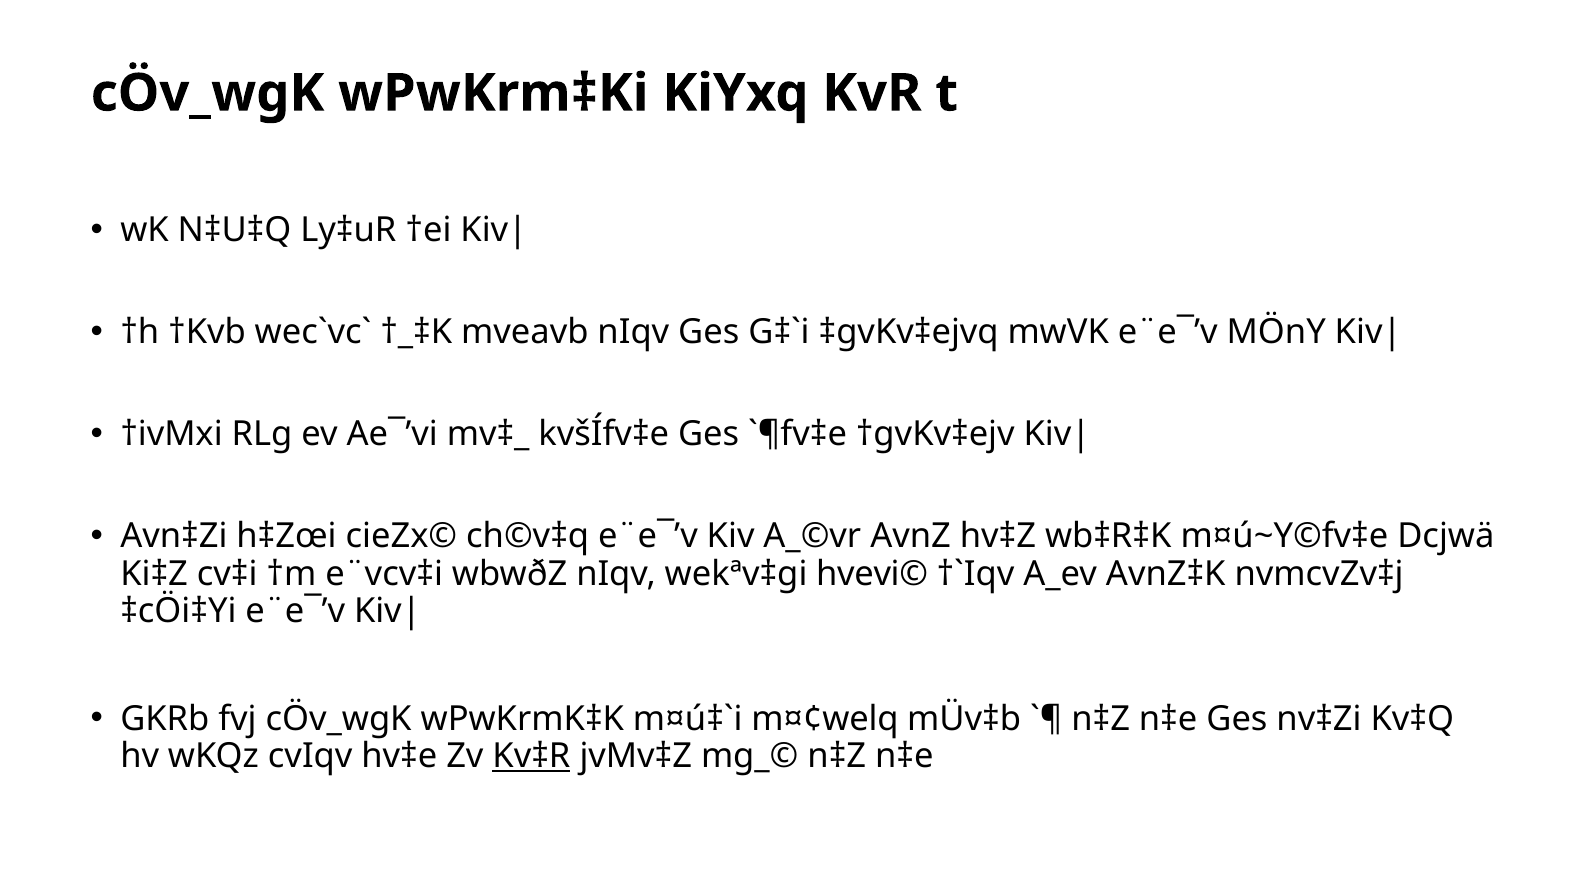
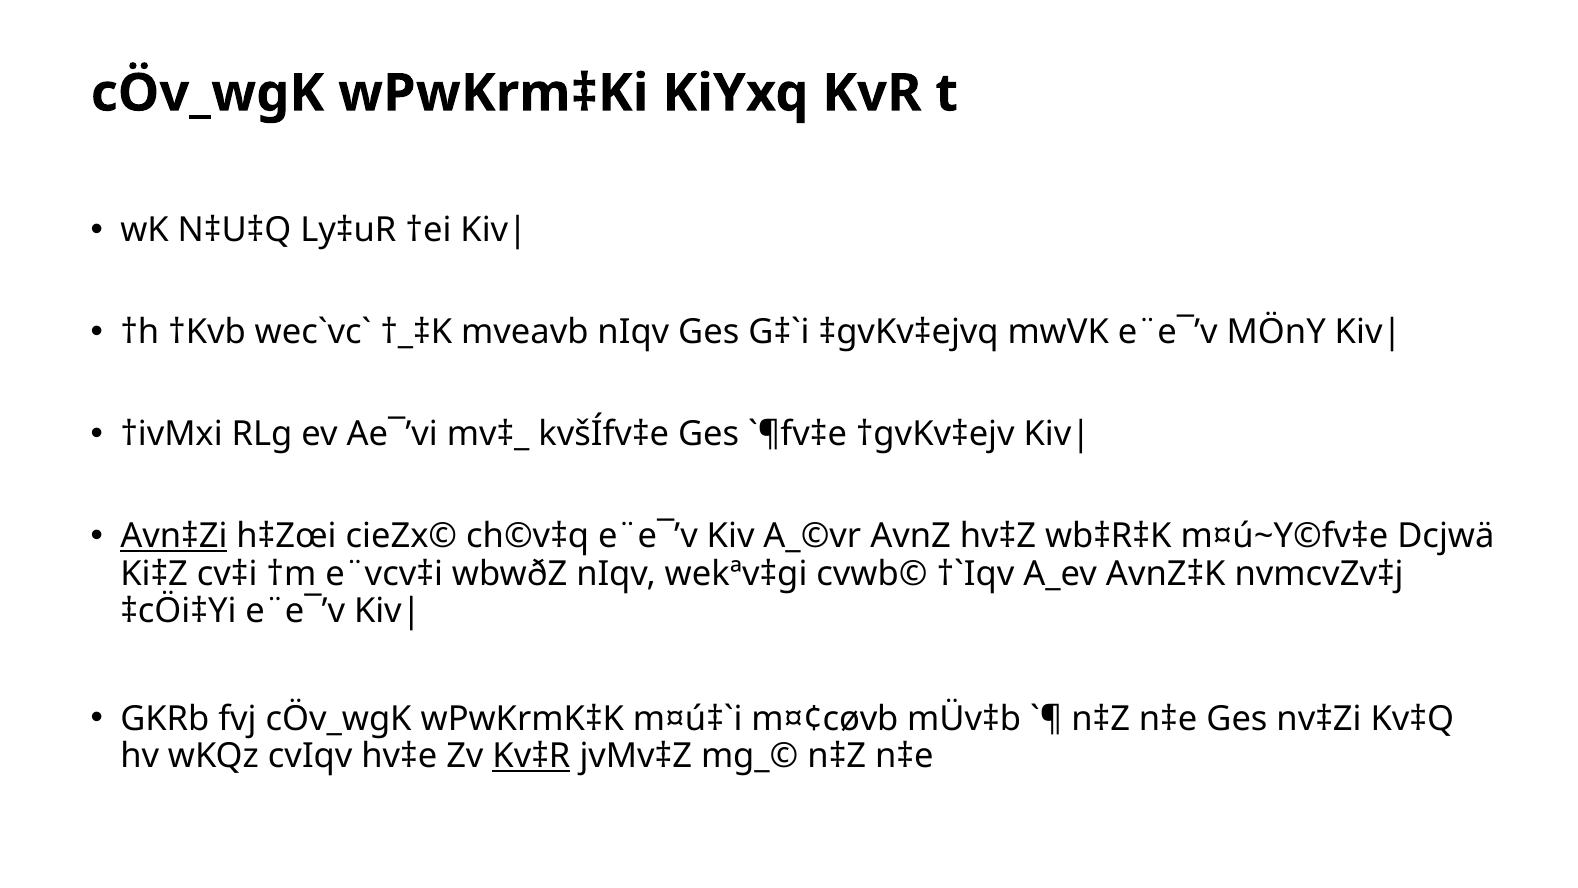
Avn‡Zi underline: none -> present (174, 536)
hvevi©: hvevi© -> cvwb© (872, 574)
m¤¢welq: m¤¢welq -> m¤¢cøvb (825, 718)
